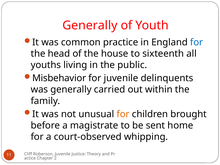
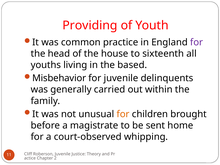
Generally: Generally -> Providing (90, 25)
for colour: blue -> purple (197, 42)
public: public -> based (132, 65)
